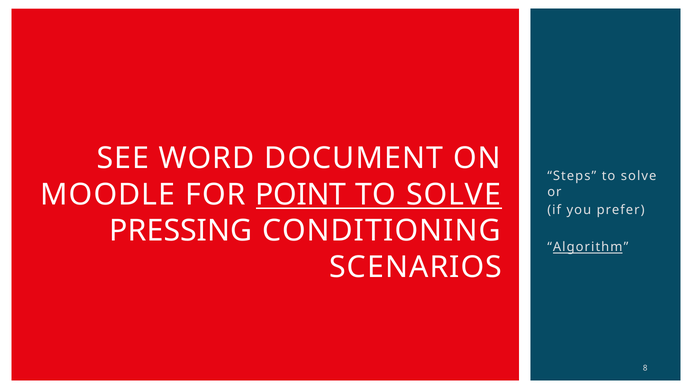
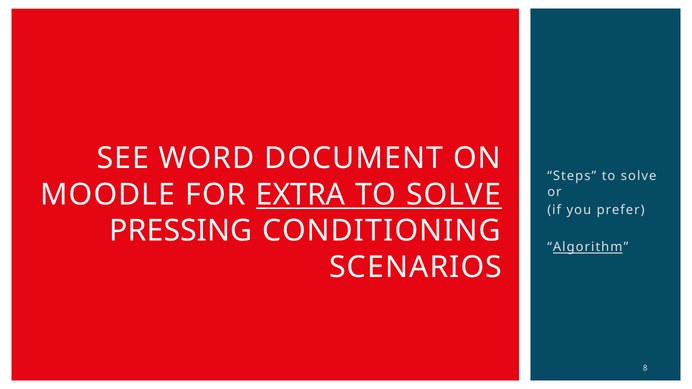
POINT: POINT -> EXTRA (301, 195)
